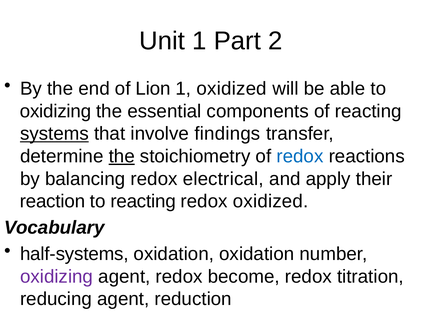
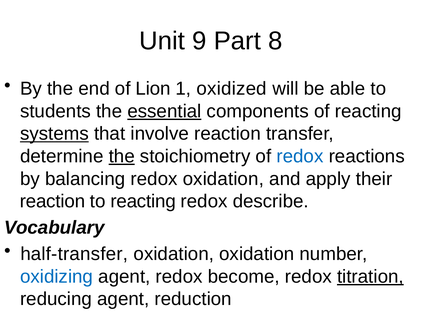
Unit 1: 1 -> 9 (199, 41)
2: 2 -> 8 (275, 41)
oxidizing: oxidizing -> students (55, 111)
essential underline: none -> present (164, 111)
involve findings: findings -> reaction (227, 134)
redox electrical: electrical -> oxidation (223, 179)
redox oxidized: oxidized -> describe (271, 201)
half-systems: half-systems -> half-transfer (74, 254)
oxidizing colour: purple -> blue (57, 276)
titration underline: none -> present (370, 276)
